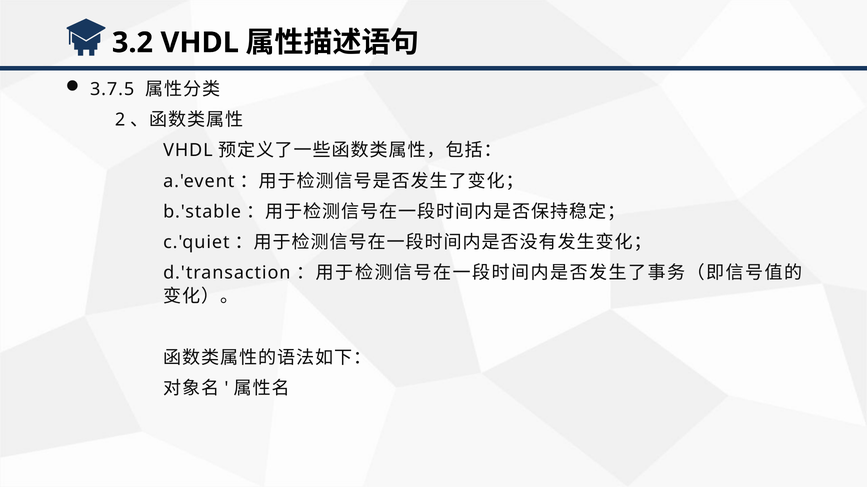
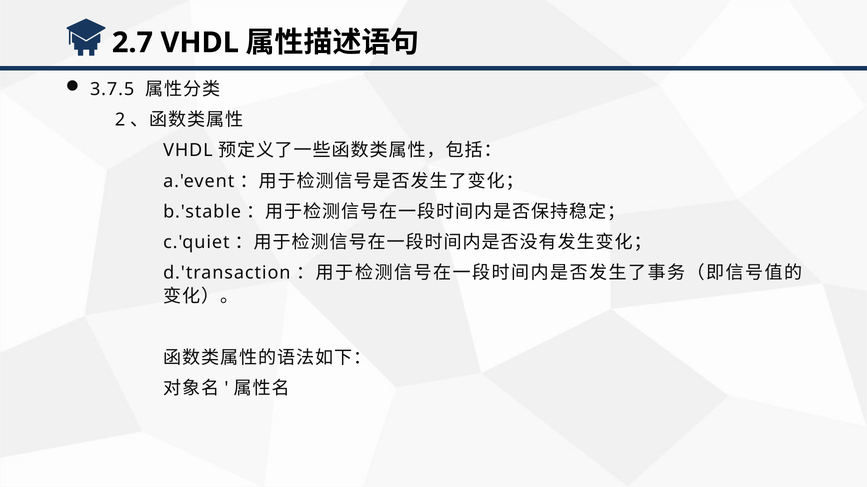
3.2: 3.2 -> 2.7 (132, 43)
